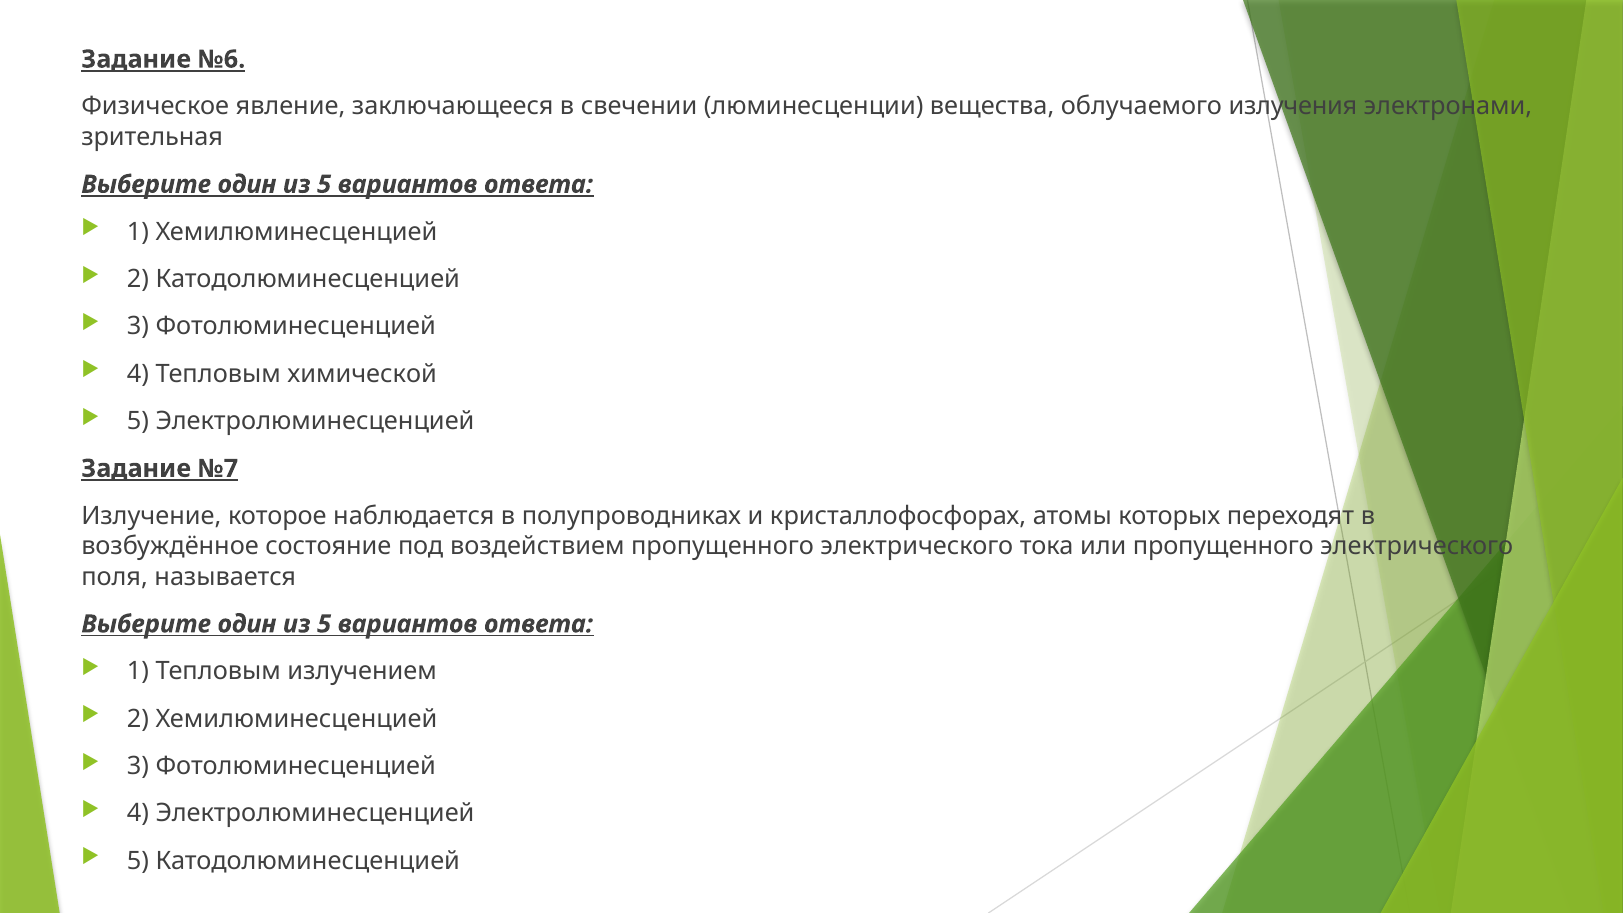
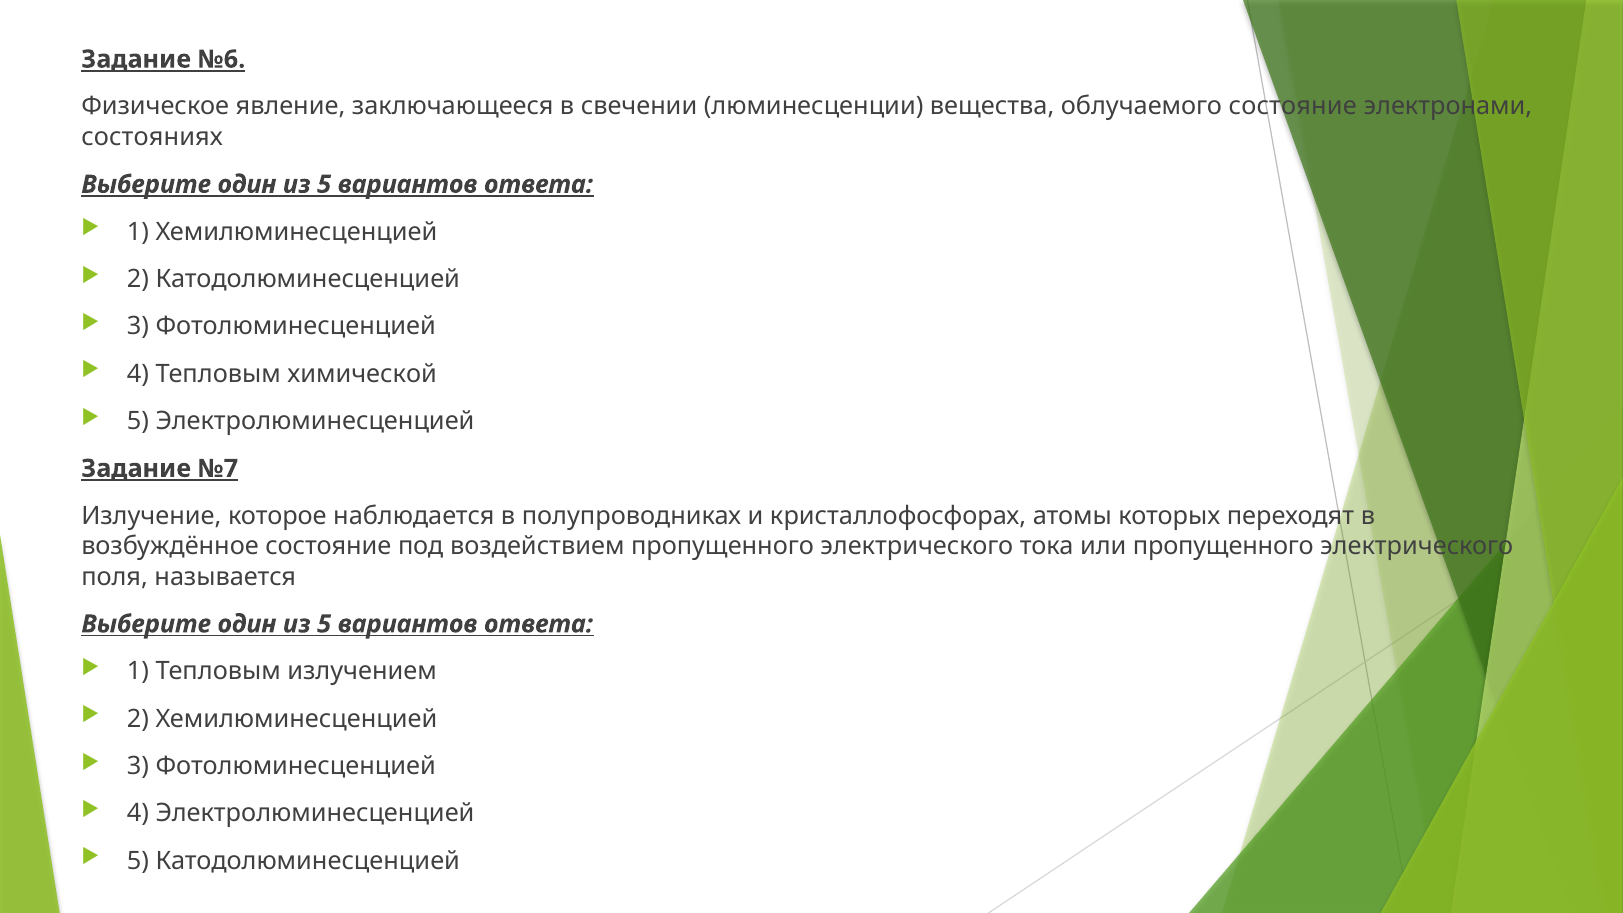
облучаемого излучения: излучения -> состояние (1293, 107)
зрительная: зрительная -> состояниях (152, 137)
